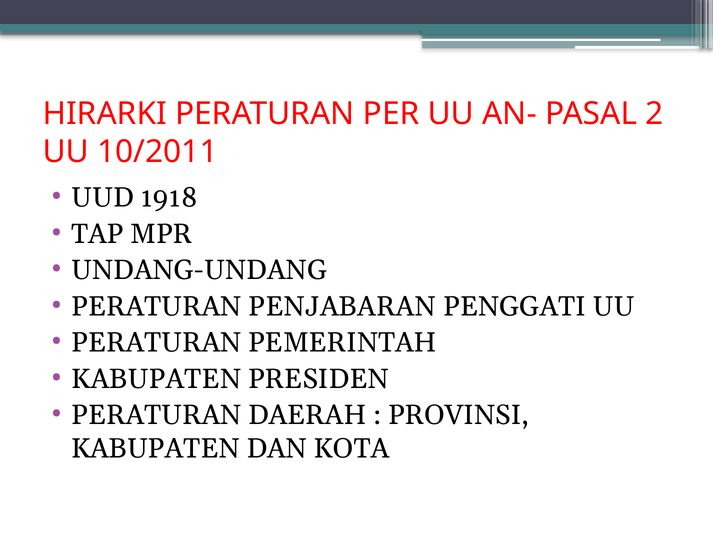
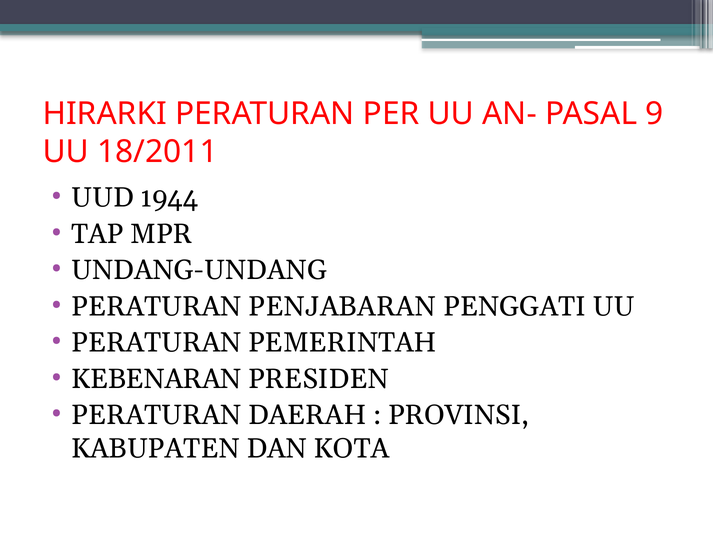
2: 2 -> 9 (654, 114)
10/2011: 10/2011 -> 18/2011 (157, 152)
1918: 1918 -> 1944 (169, 197)
KABUPATEN: KABUPATEN -> KEBENARAN (156, 379)
